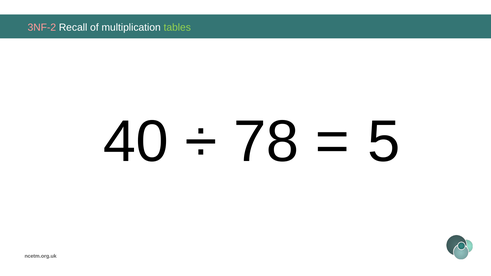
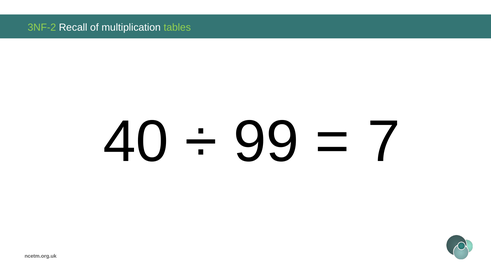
3NF-2 colour: pink -> light green (42, 27)
78: 78 -> 99 (266, 142)
5: 5 -> 7 (384, 142)
